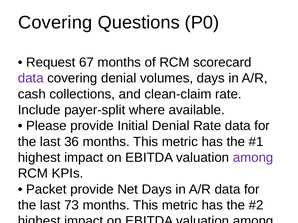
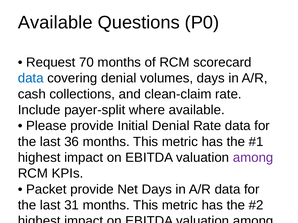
Covering: Covering -> Available (55, 23)
67: 67 -> 70 (87, 62)
data colour: purple -> blue (31, 78)
73: 73 -> 31 (72, 206)
